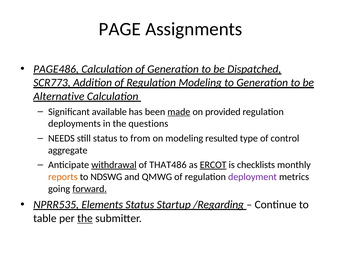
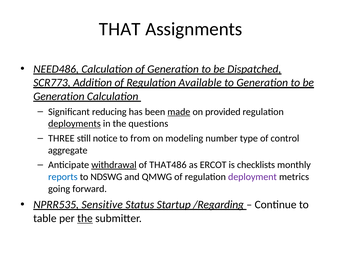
PAGE: PAGE -> THAT (120, 29)
PAGE486: PAGE486 -> NEED486 (56, 69)
Regulation Modeling: Modeling -> Available (200, 83)
Alternative: Alternative -> Generation (59, 96)
available: available -> reducing (109, 112)
deployments underline: none -> present (74, 124)
NEEDS: NEEDS -> THREE (61, 138)
still status: status -> notice (105, 138)
resulted: resulted -> number (222, 138)
ERCOT underline: present -> none (213, 165)
reports colour: orange -> blue (63, 177)
forward underline: present -> none (90, 189)
Elements: Elements -> Sensitive (102, 204)
